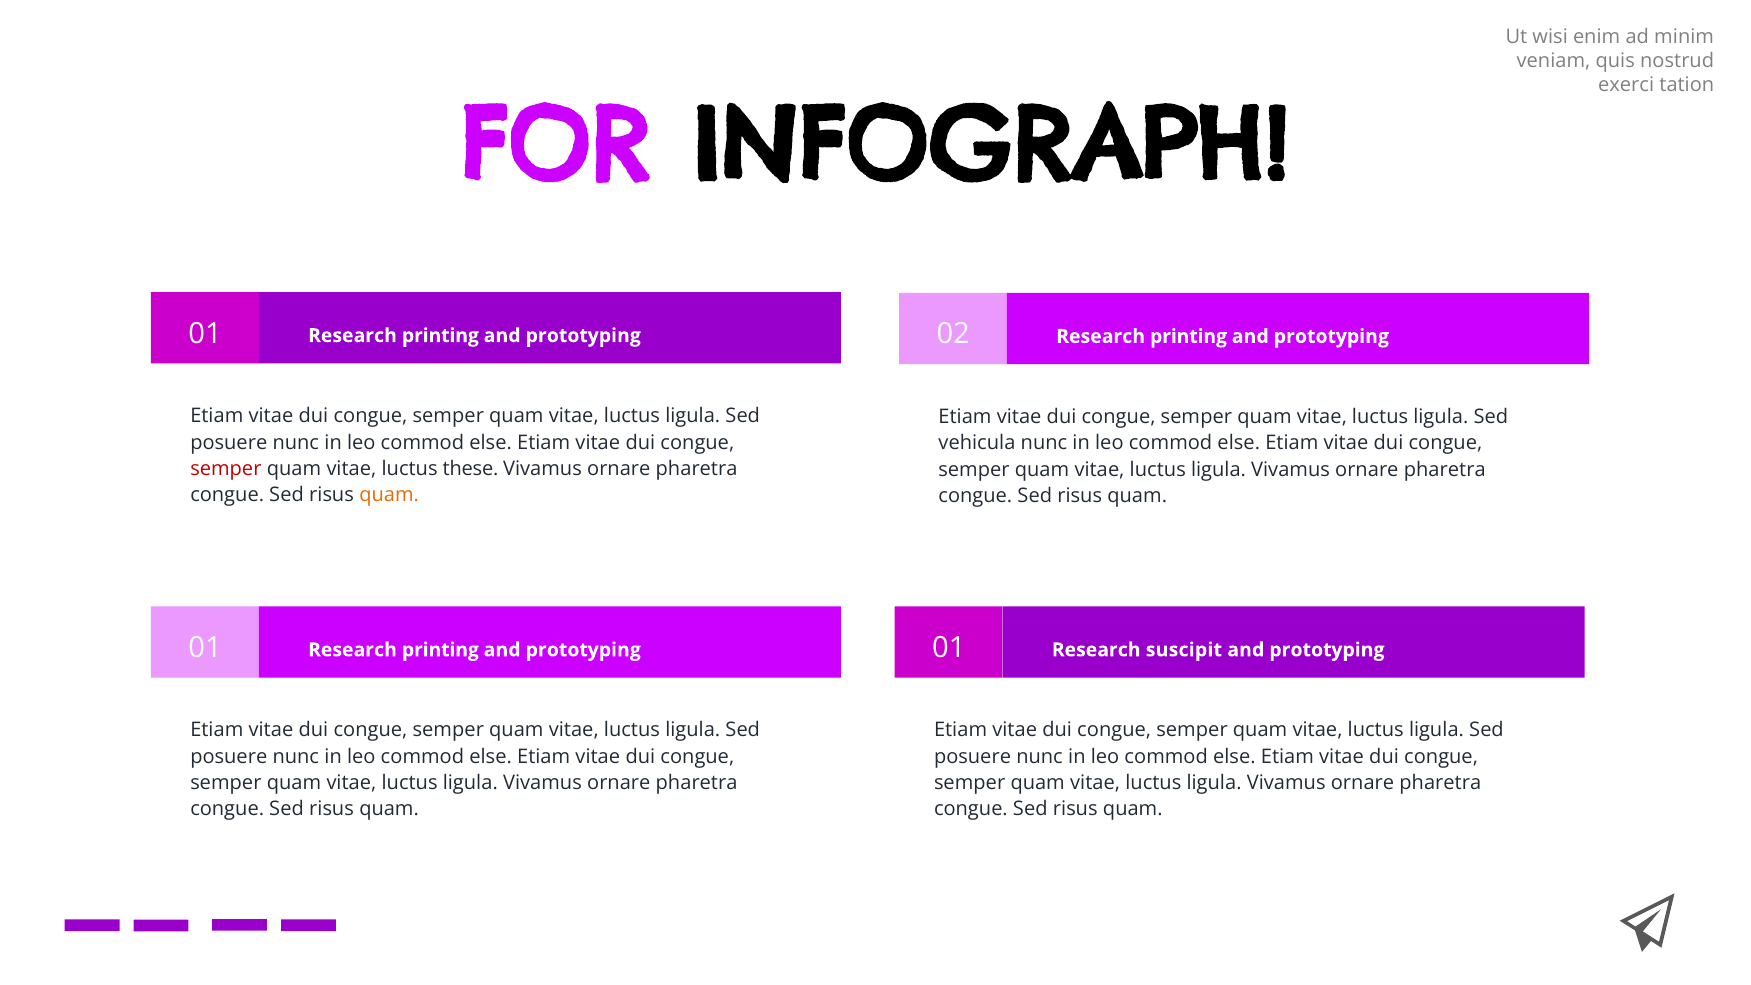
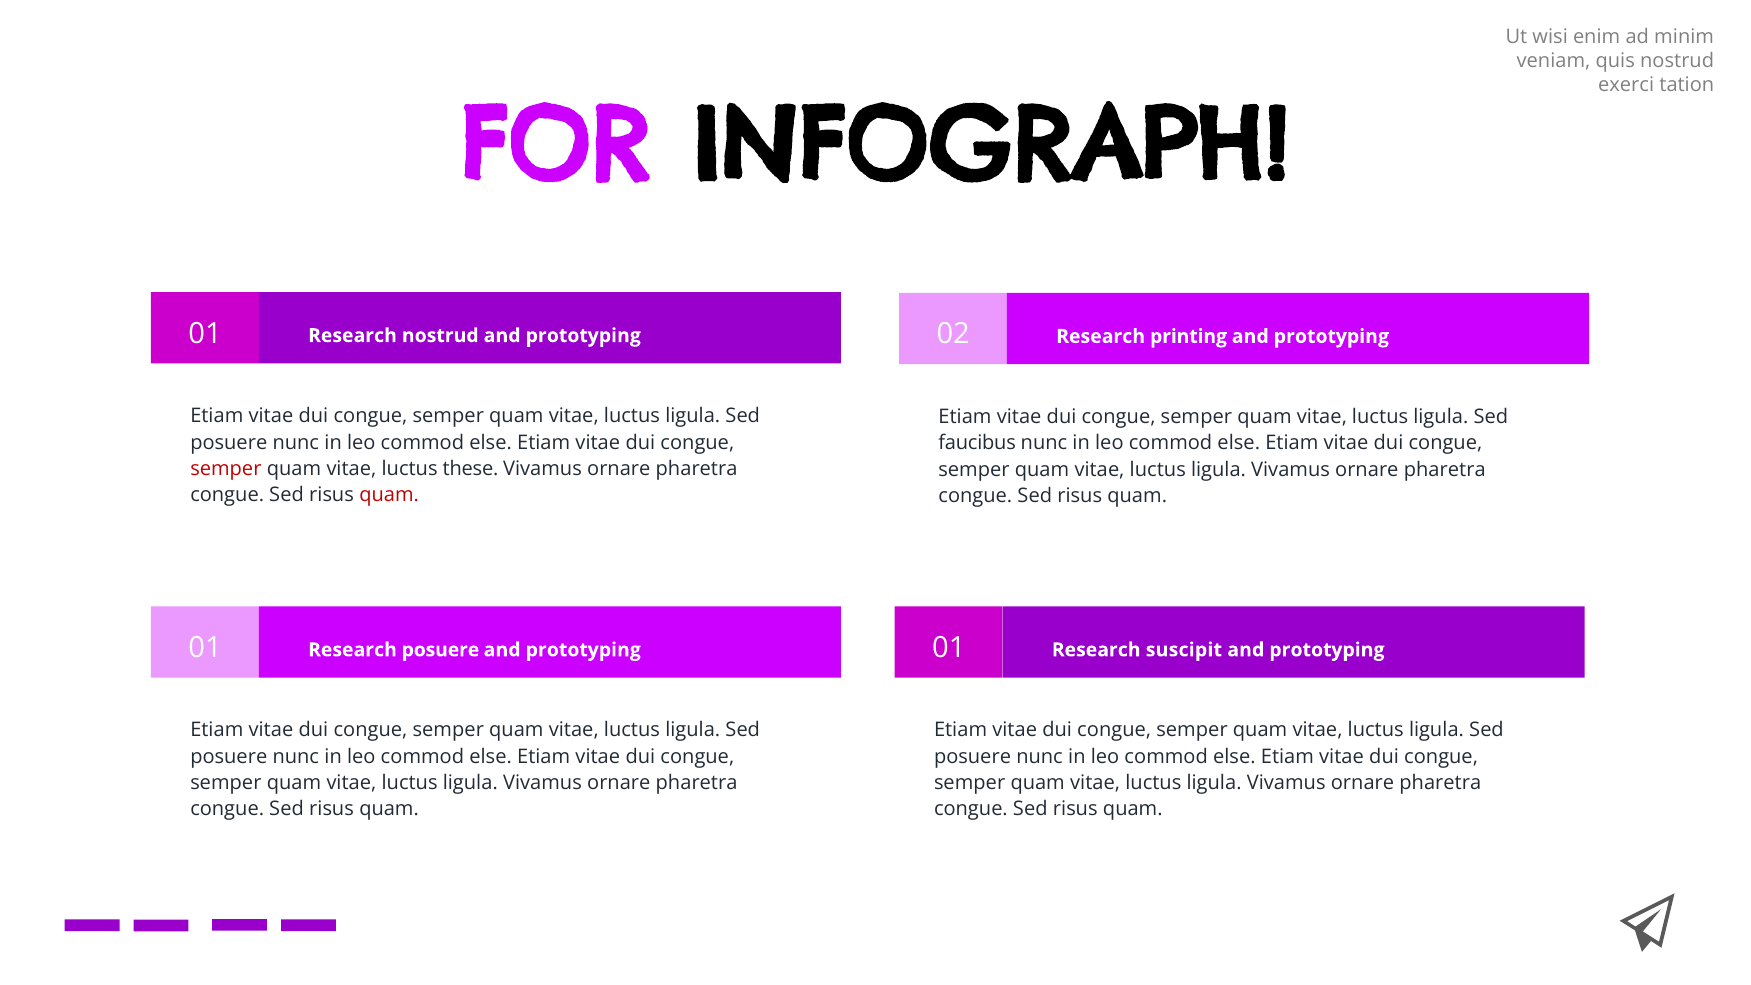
printing: printing -> nostrud (440, 336)
vehicula: vehicula -> faucibus (977, 443)
quam colour: orange -> red (389, 495)
printing: printing -> posuere (440, 650)
